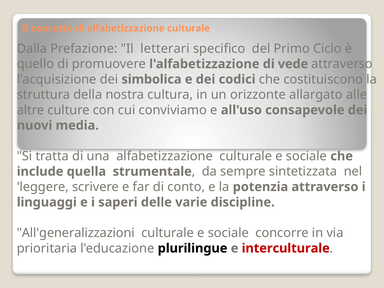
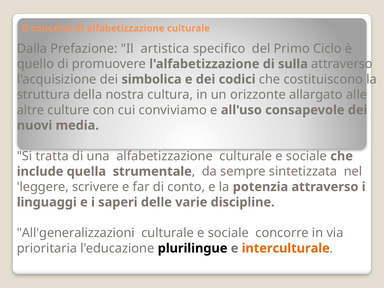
letterari: letterari -> artistica (165, 49)
vede: vede -> sulla (293, 64)
interculturale colour: red -> orange (286, 248)
